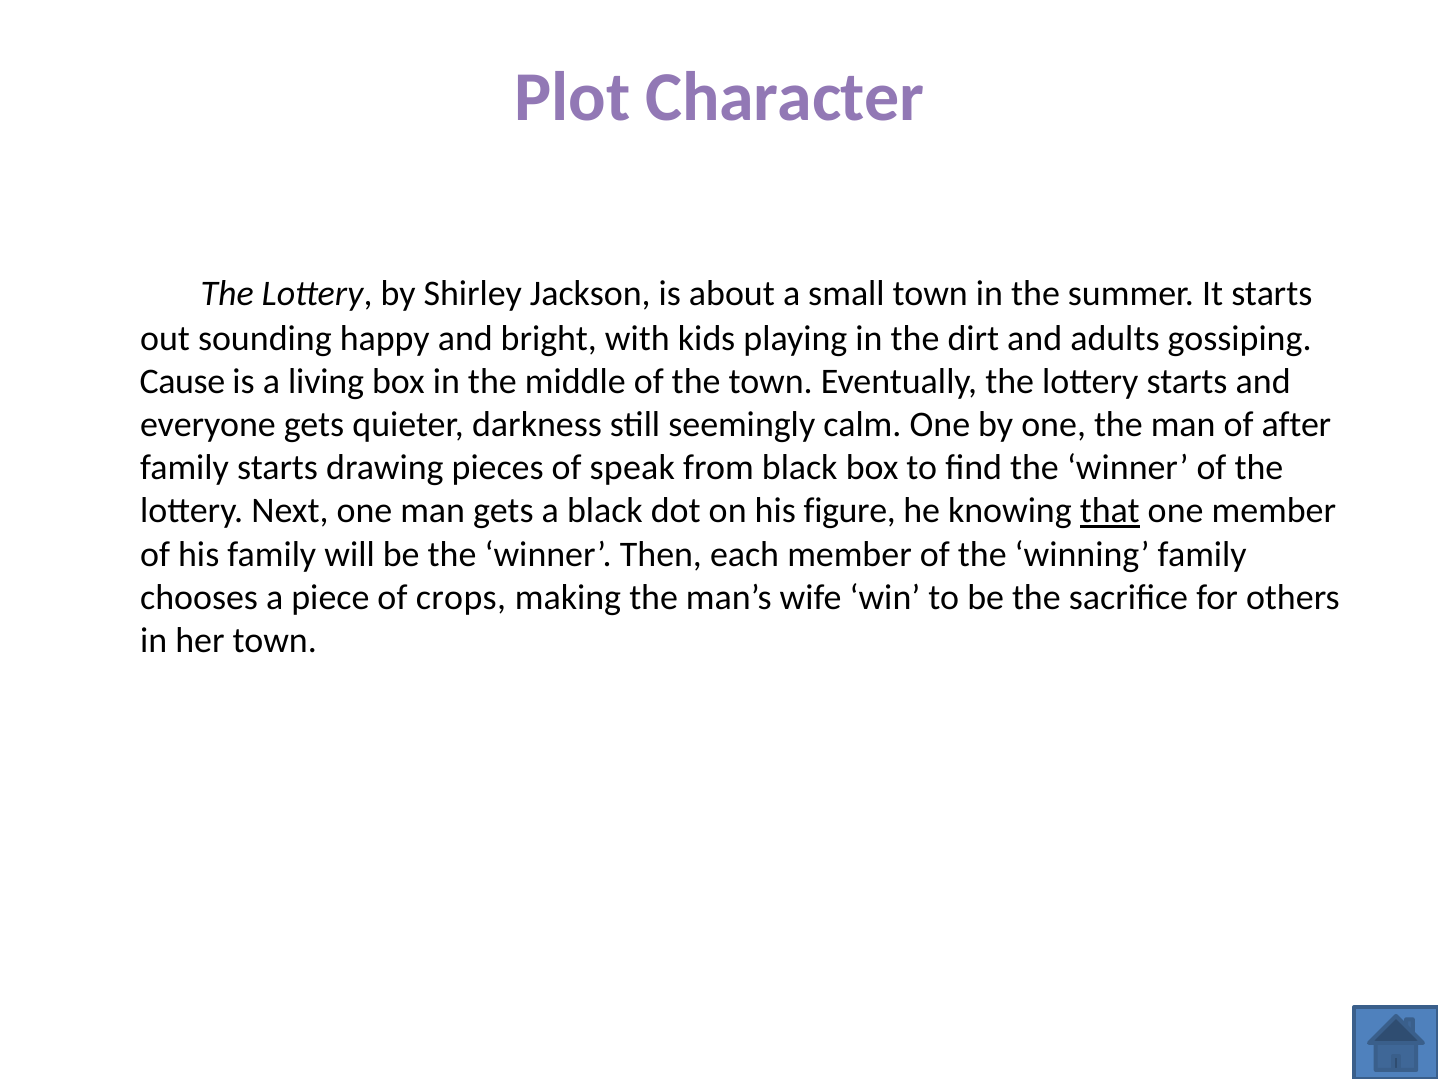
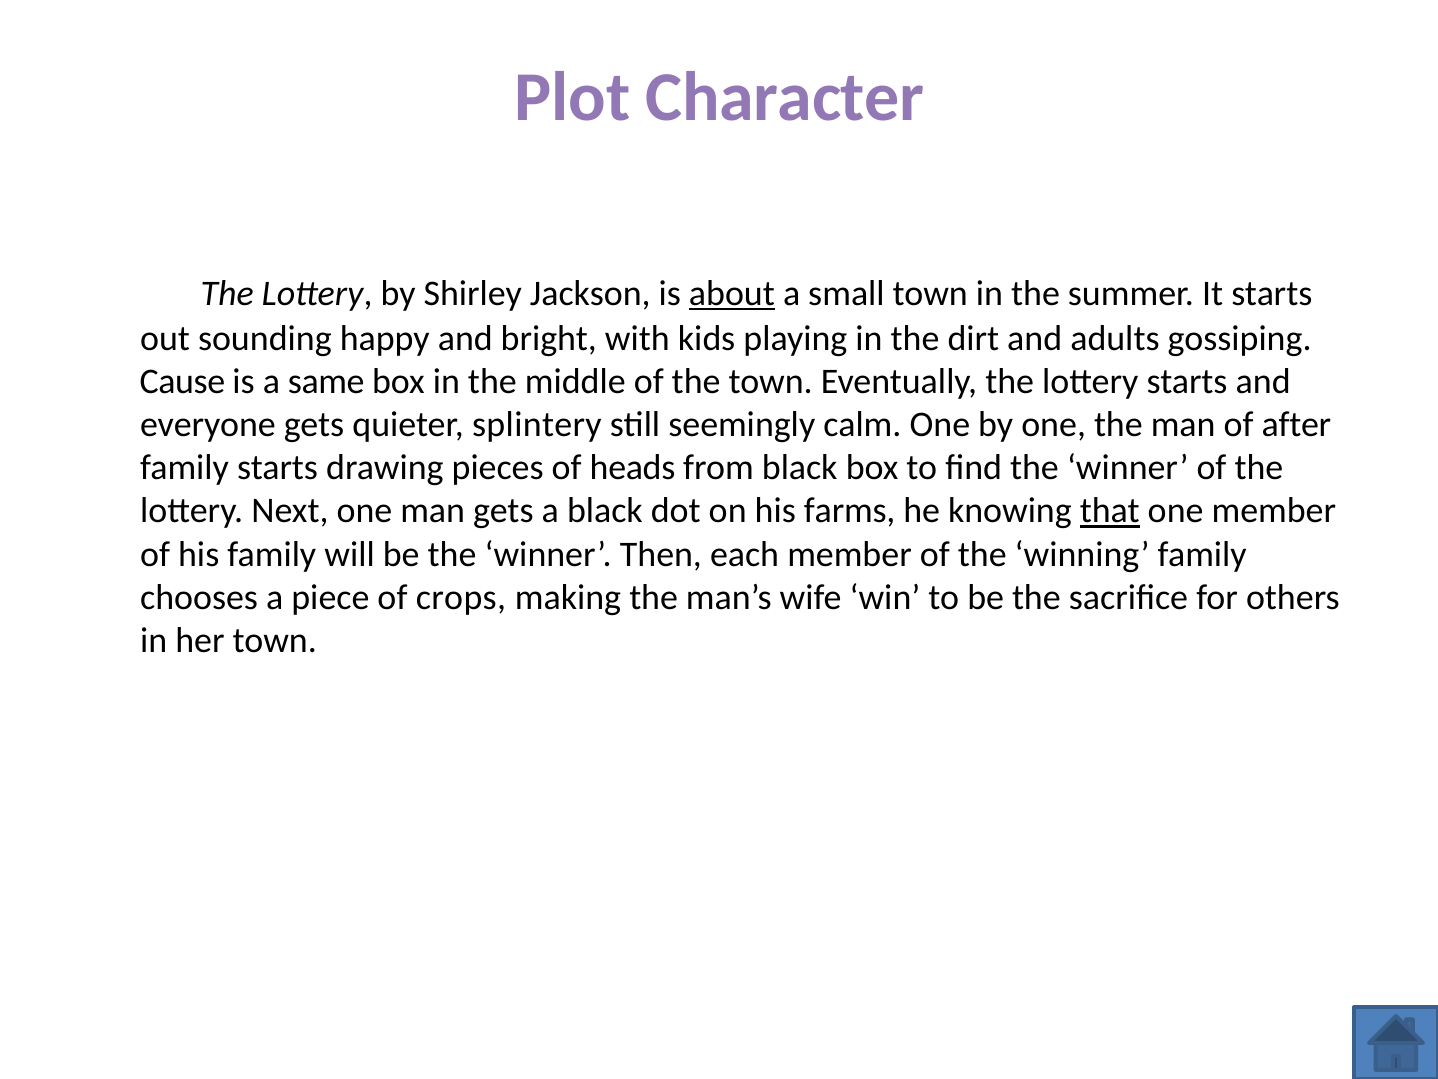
about underline: none -> present (732, 293)
living: living -> same (326, 381)
darkness: darkness -> splintery (537, 424)
speak: speak -> heads (633, 468)
figure: figure -> farms (850, 511)
